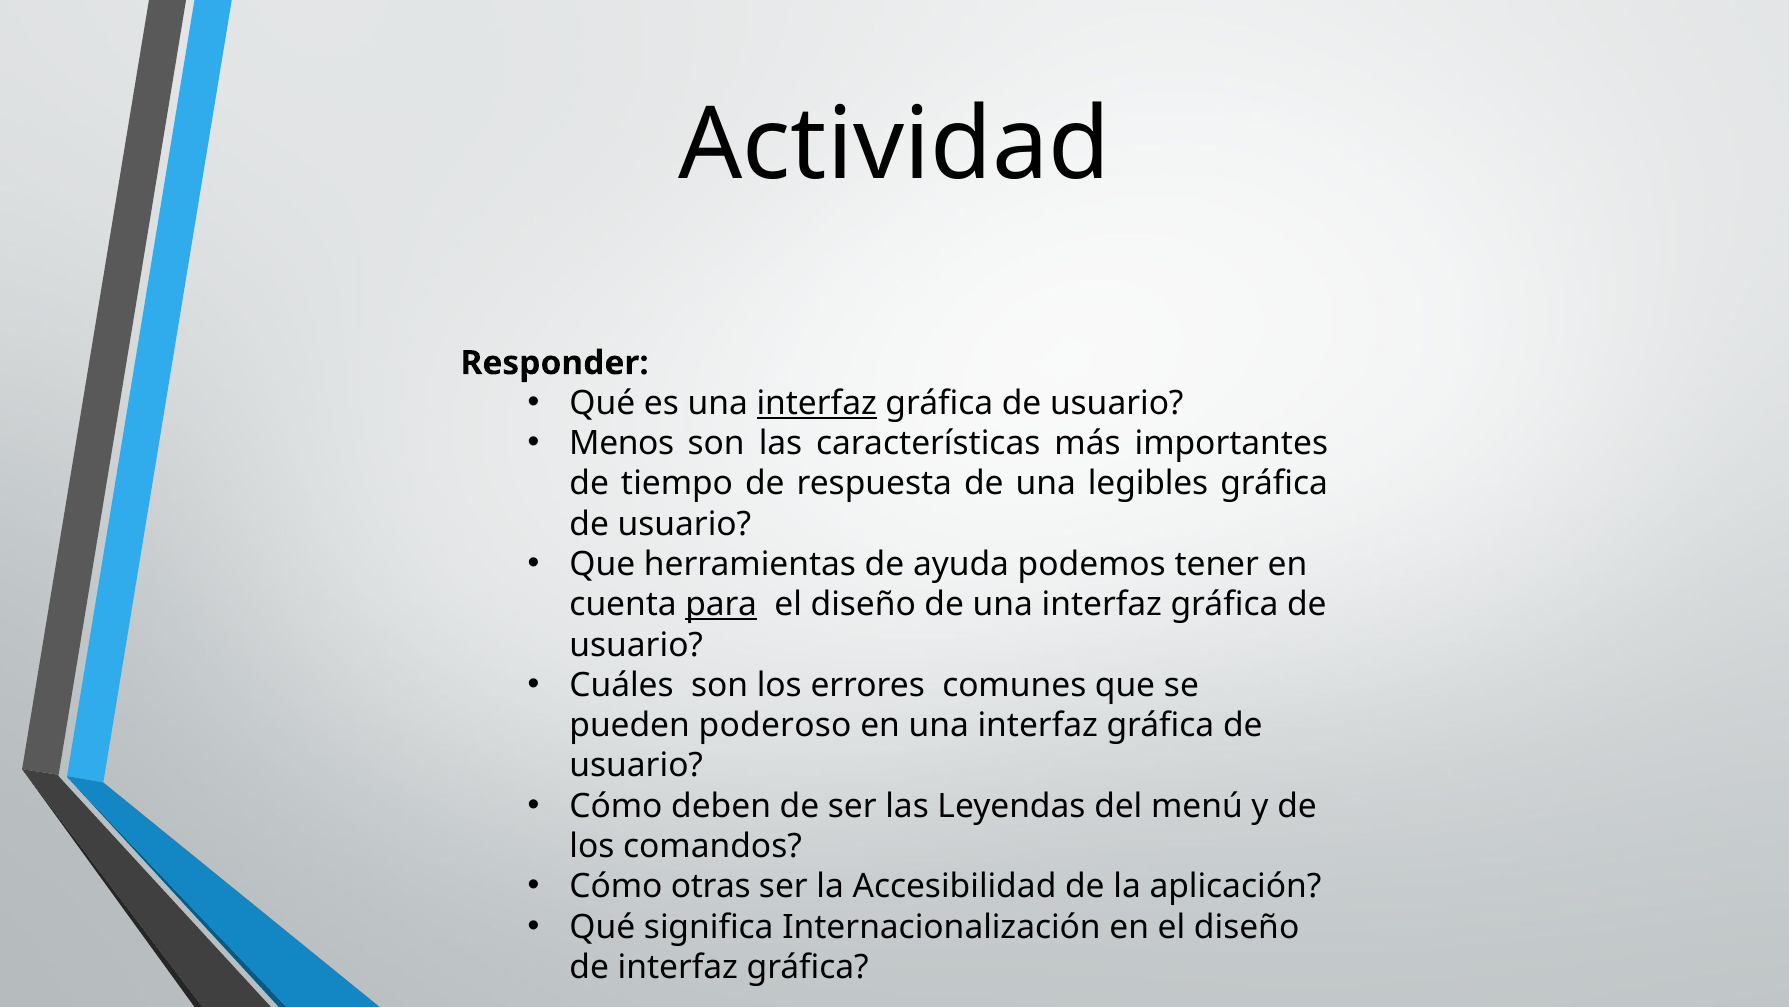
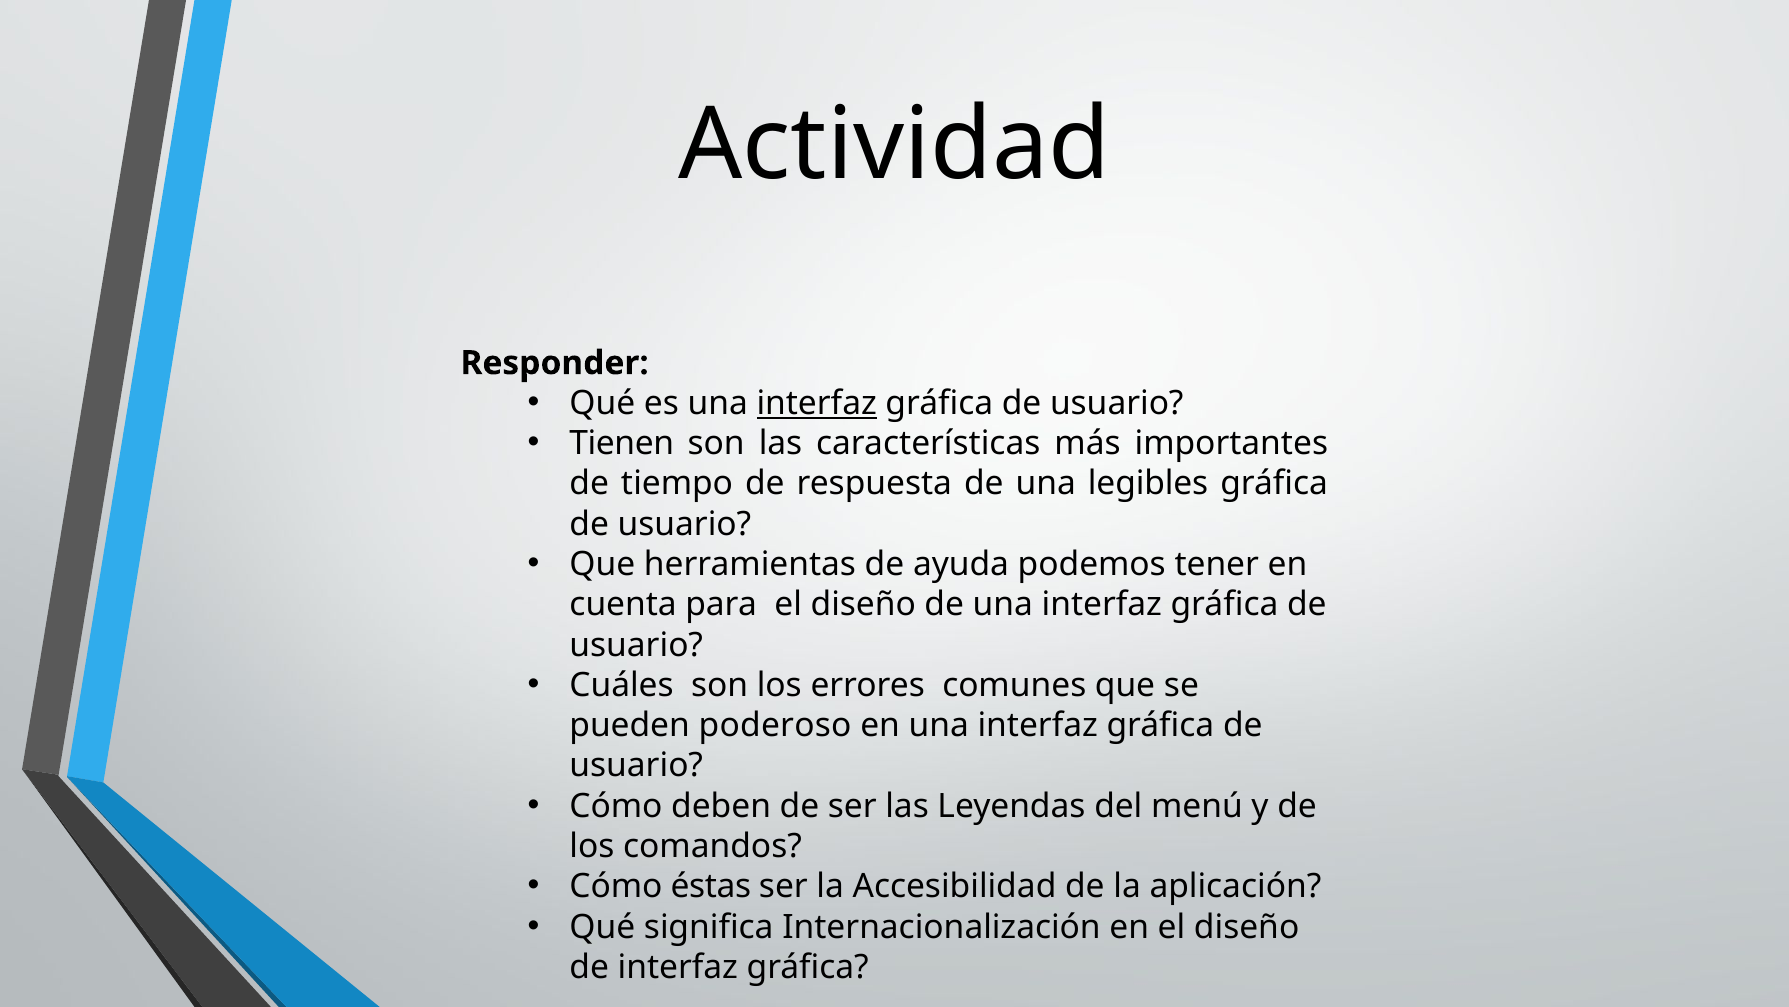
Menos: Menos -> Tienen (622, 443)
para underline: present -> none (721, 604)
otras: otras -> éstas (711, 886)
